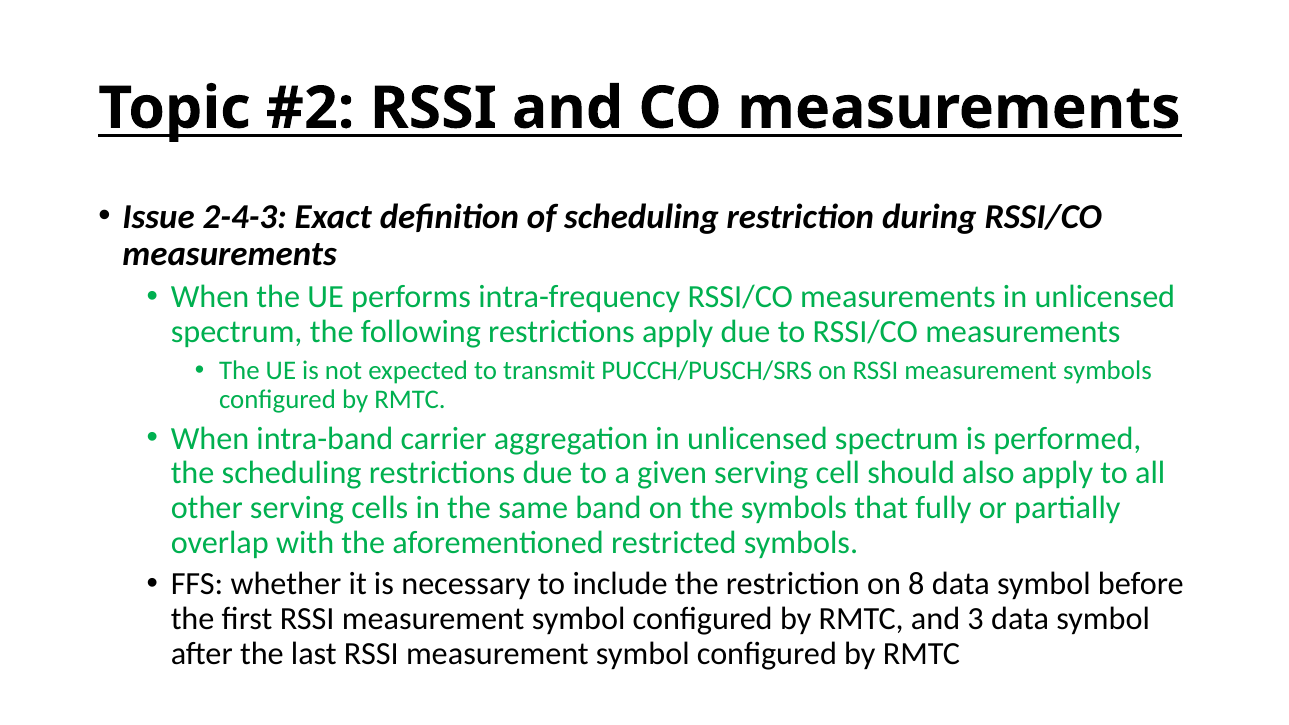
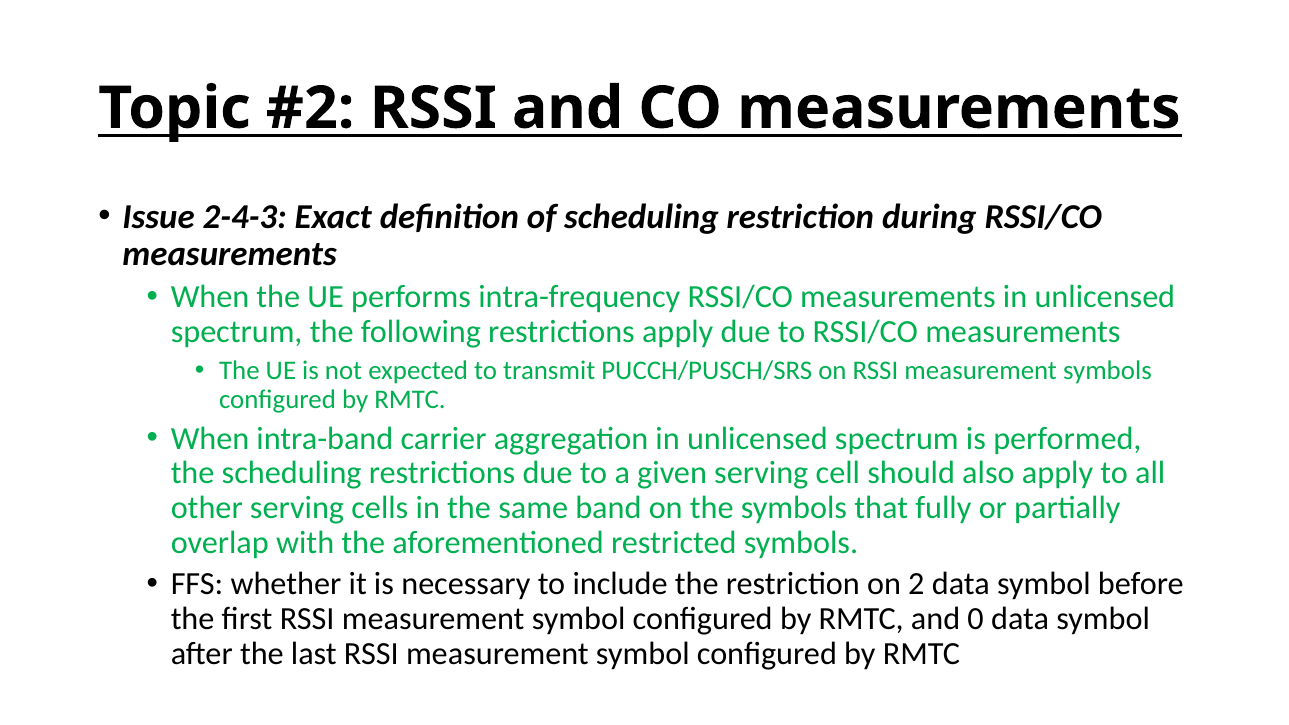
8: 8 -> 2 (916, 584)
3: 3 -> 0 (976, 619)
